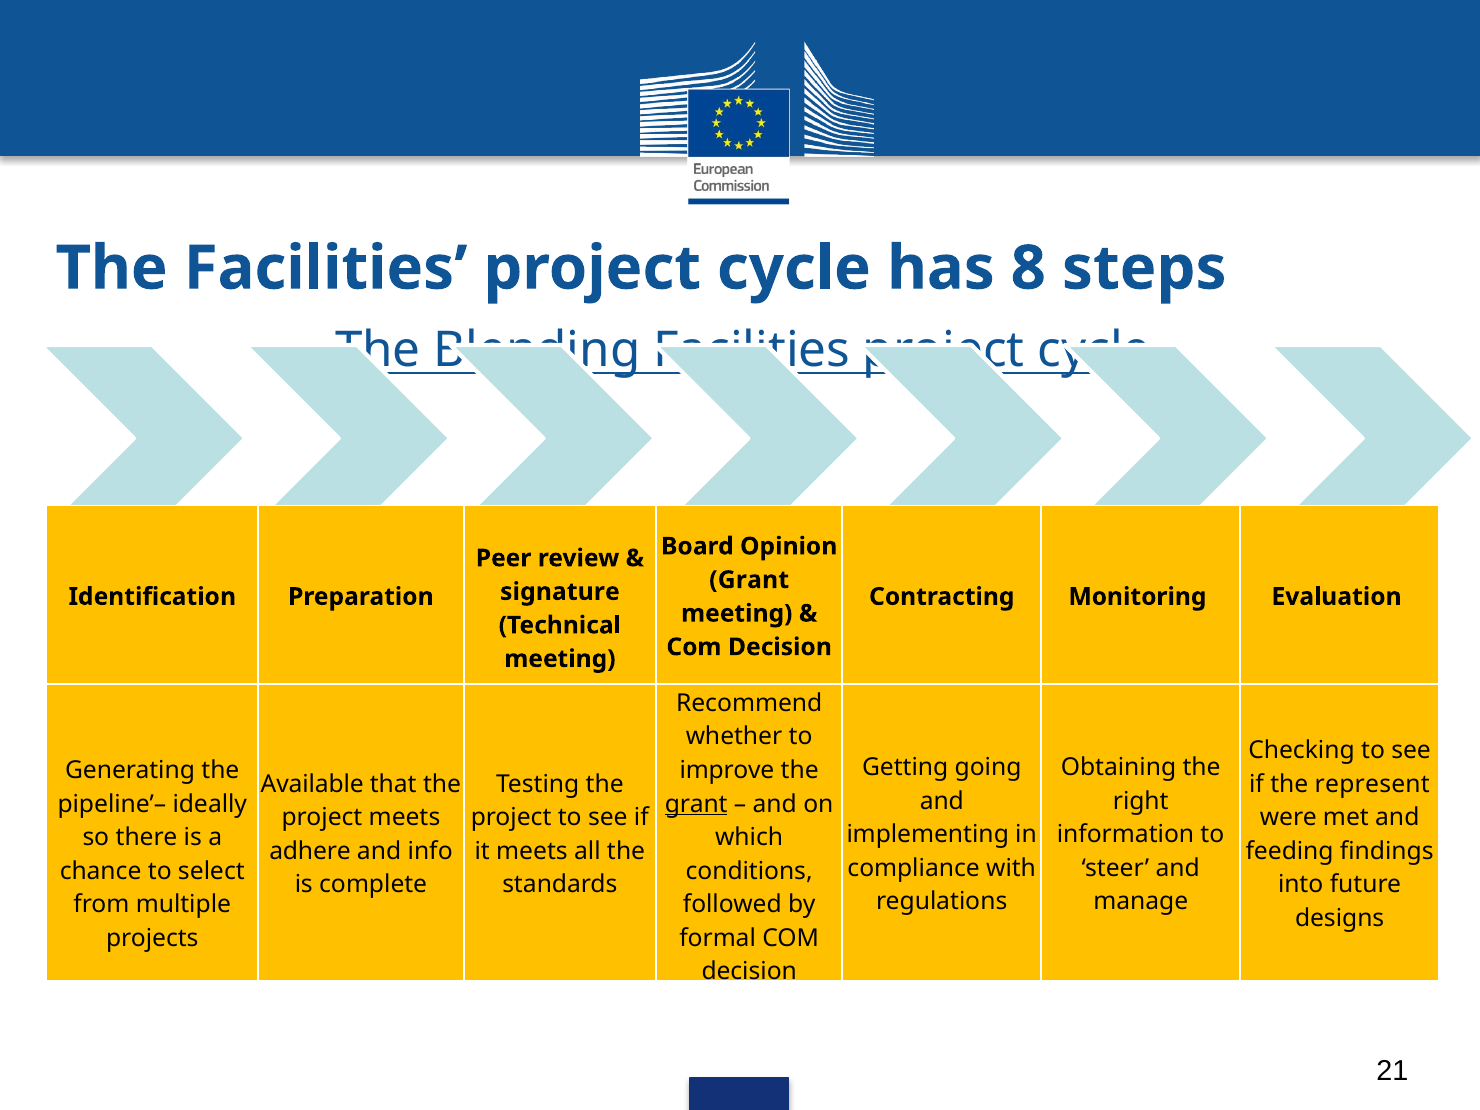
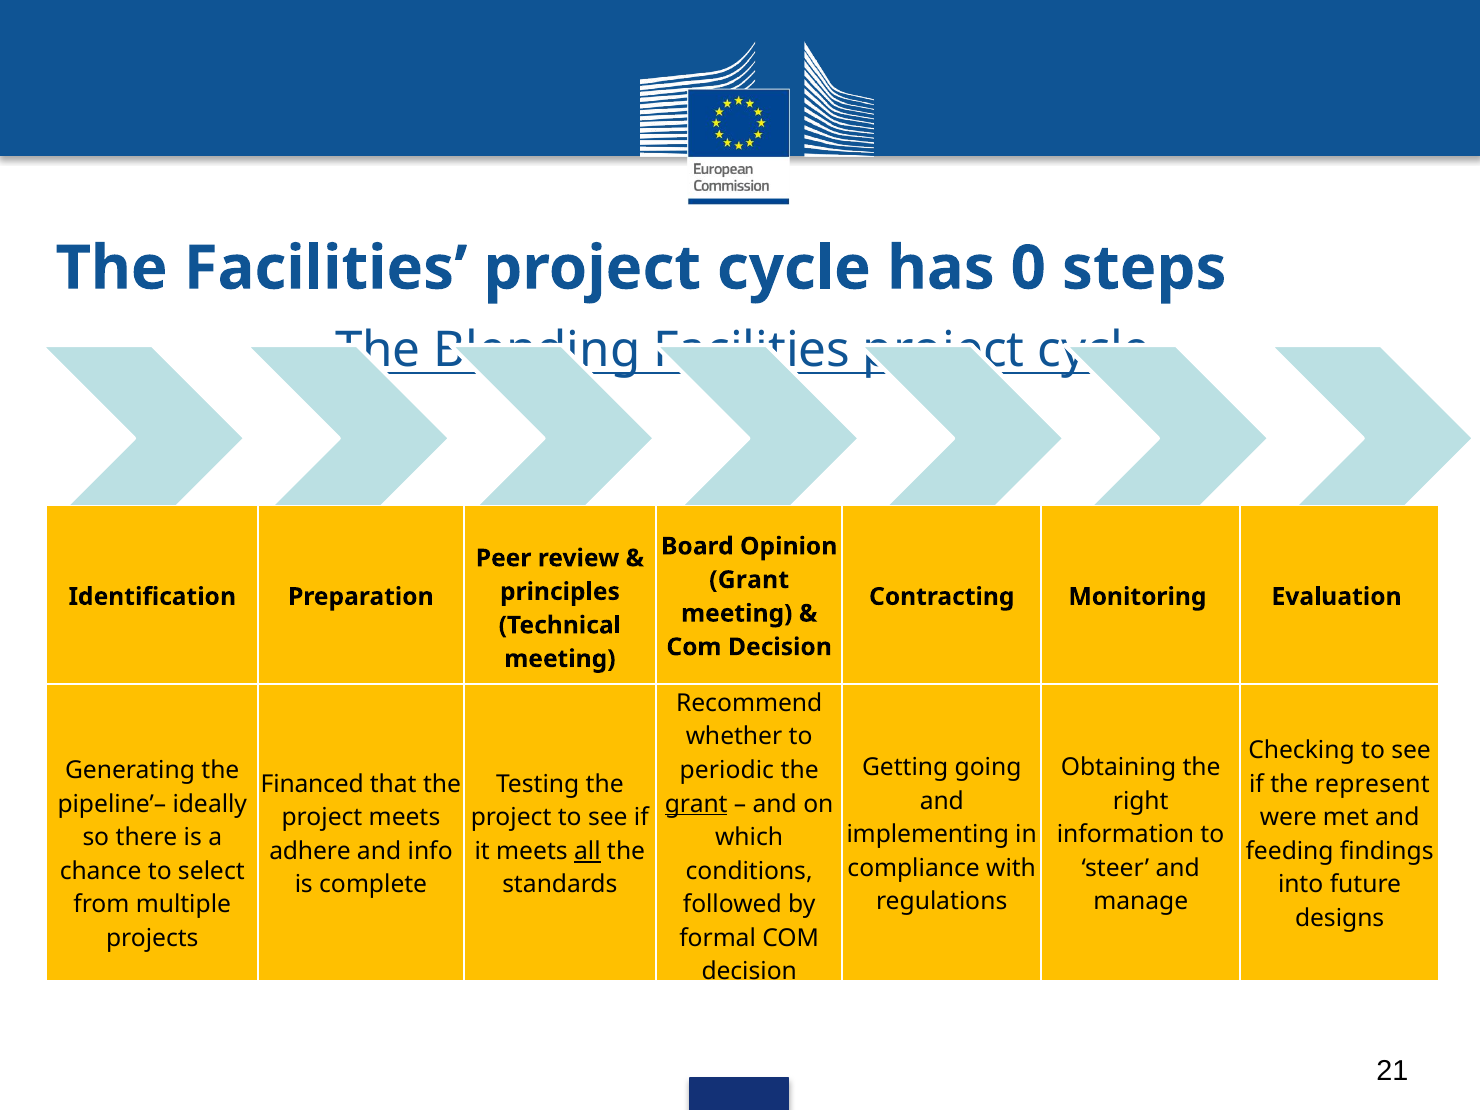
8: 8 -> 0 (1028, 268)
signature: signature -> principles (560, 592)
improve: improve -> periodic (727, 770)
Available: Available -> Financed (312, 784)
all underline: none -> present (587, 851)
